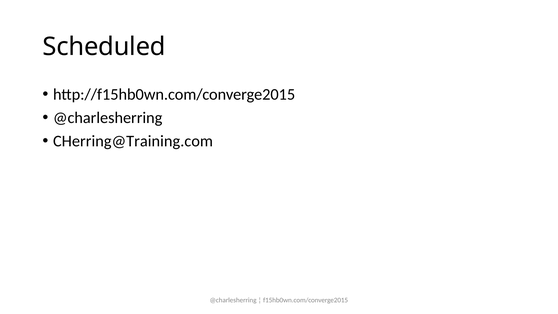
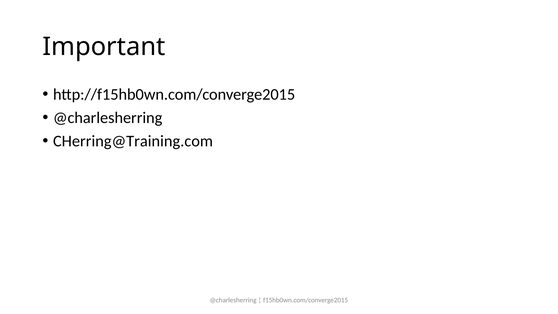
Scheduled: Scheduled -> Important (104, 47)
